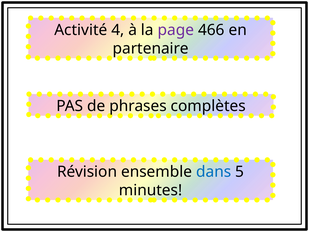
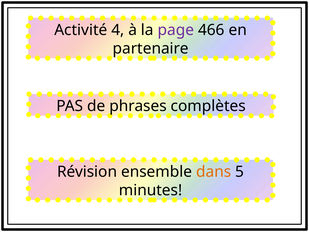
dans colour: blue -> orange (214, 172)
